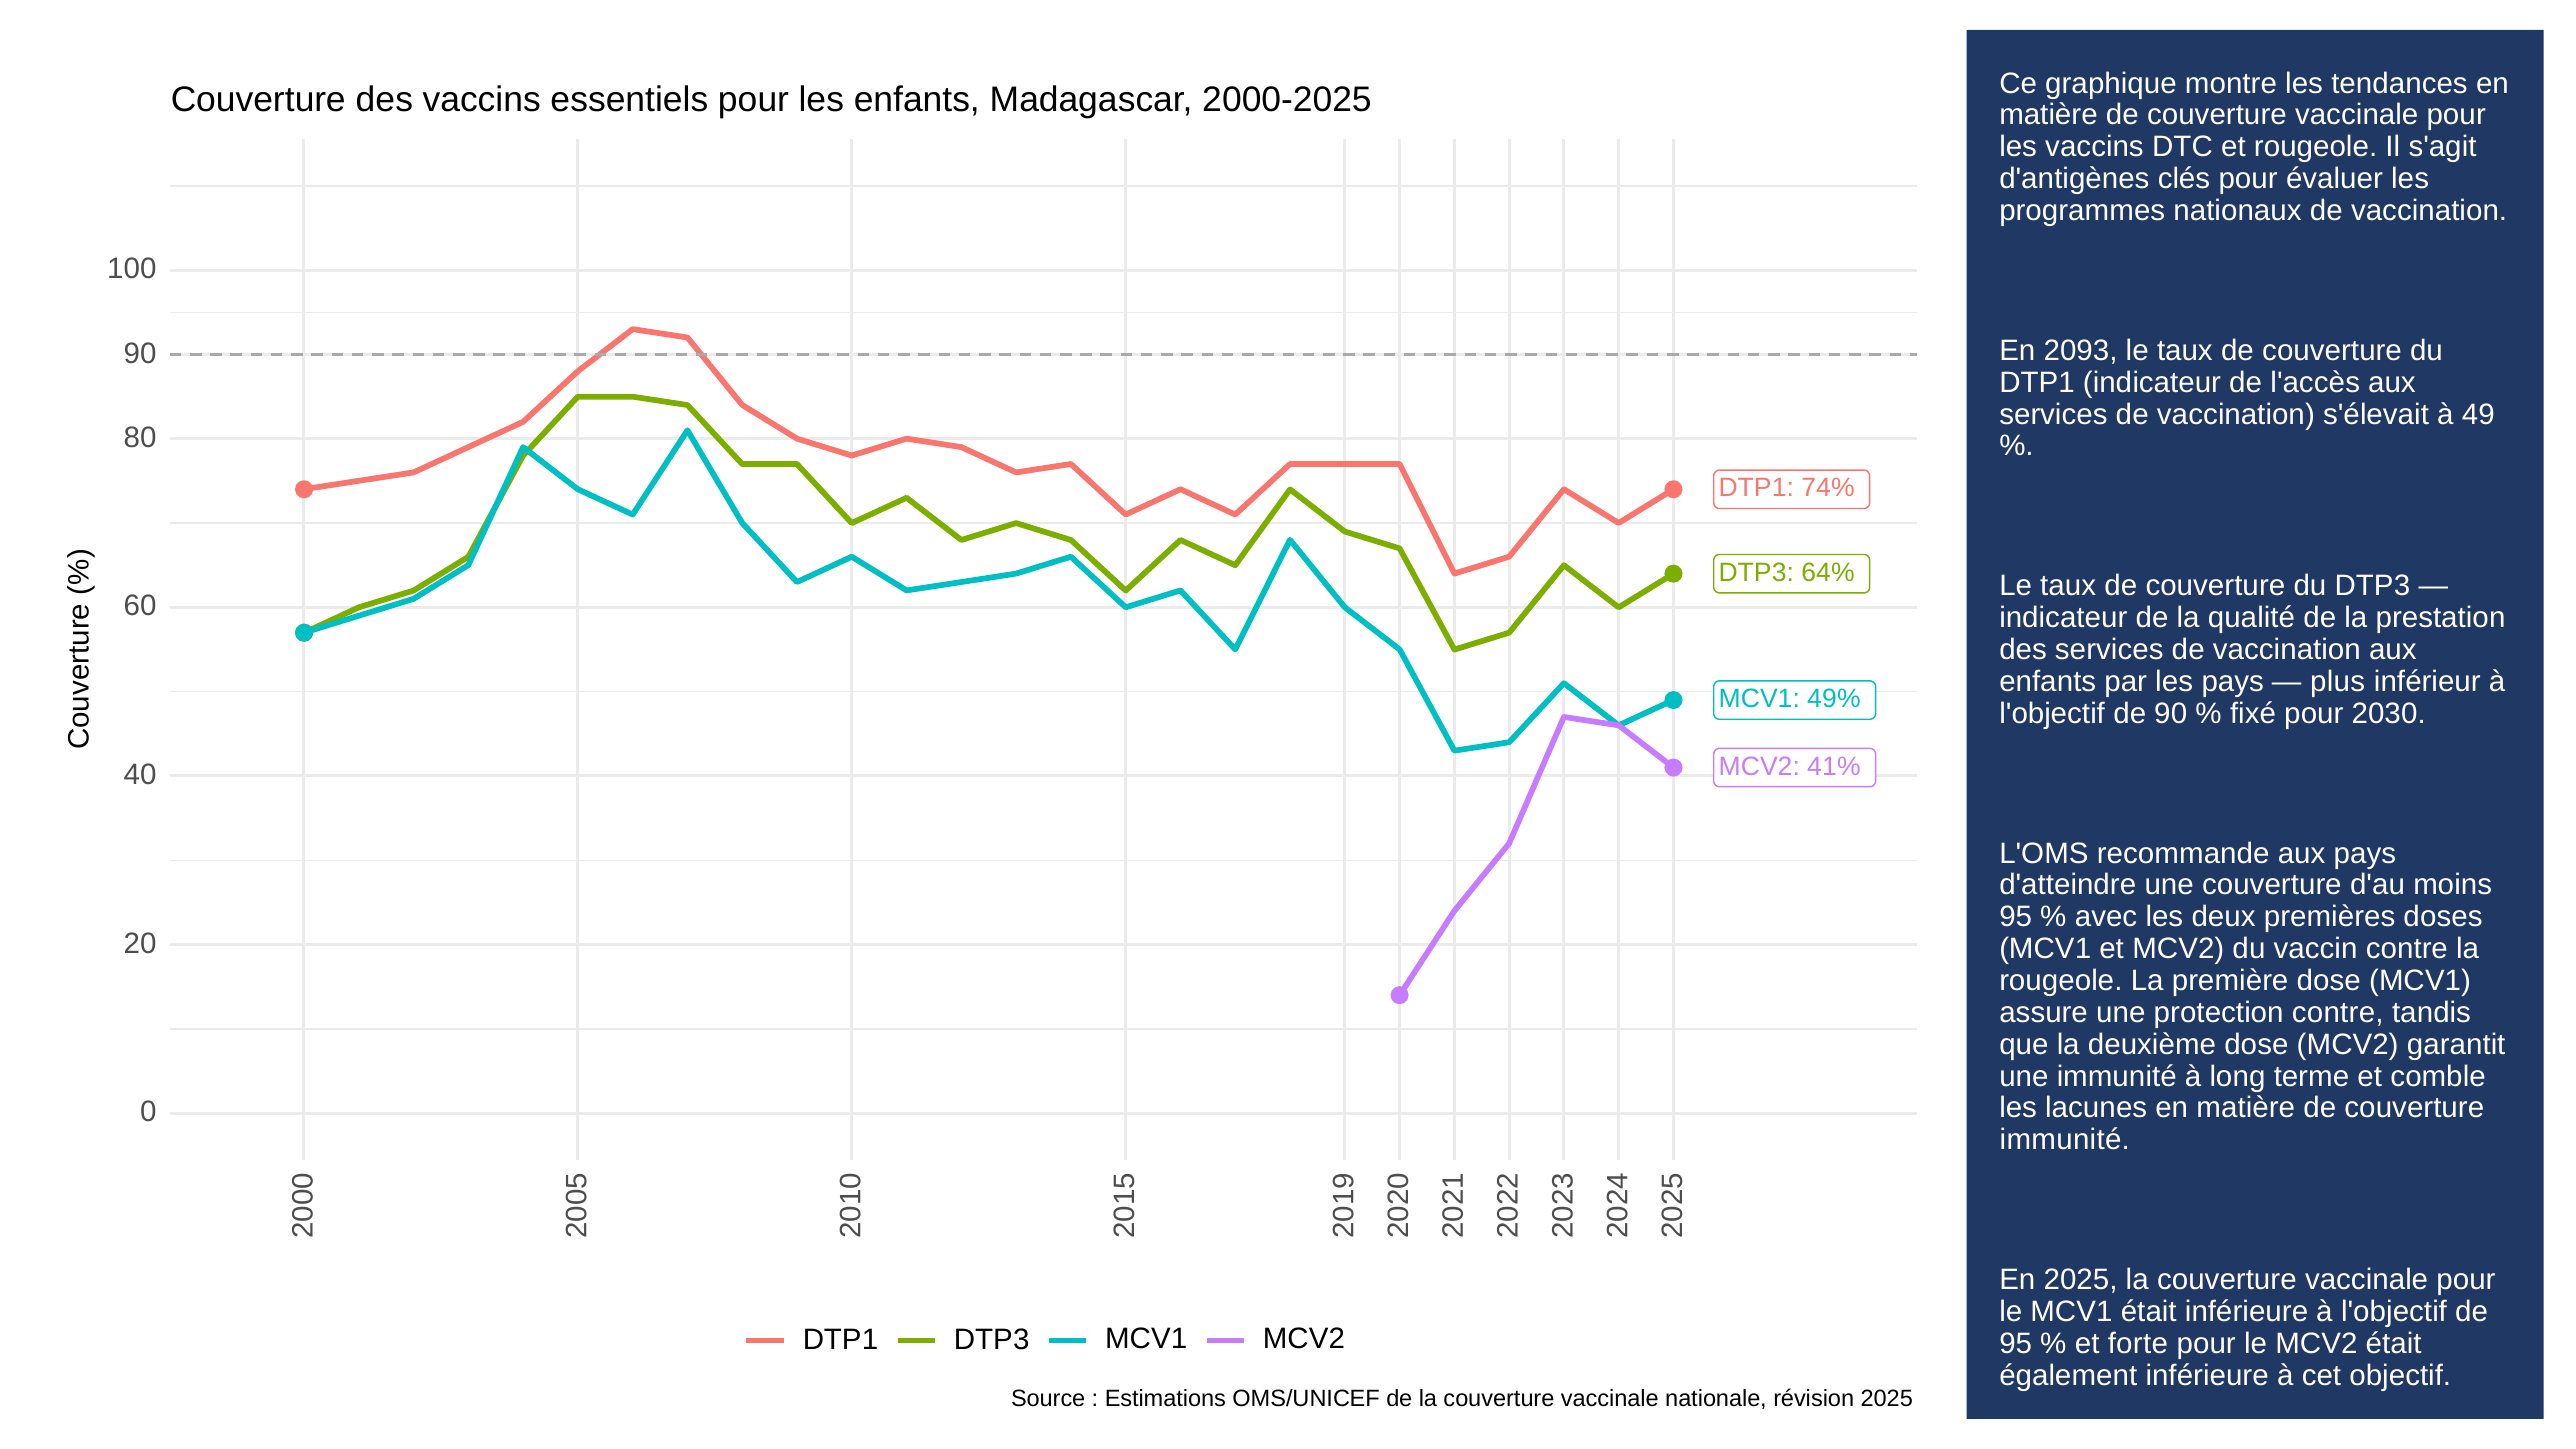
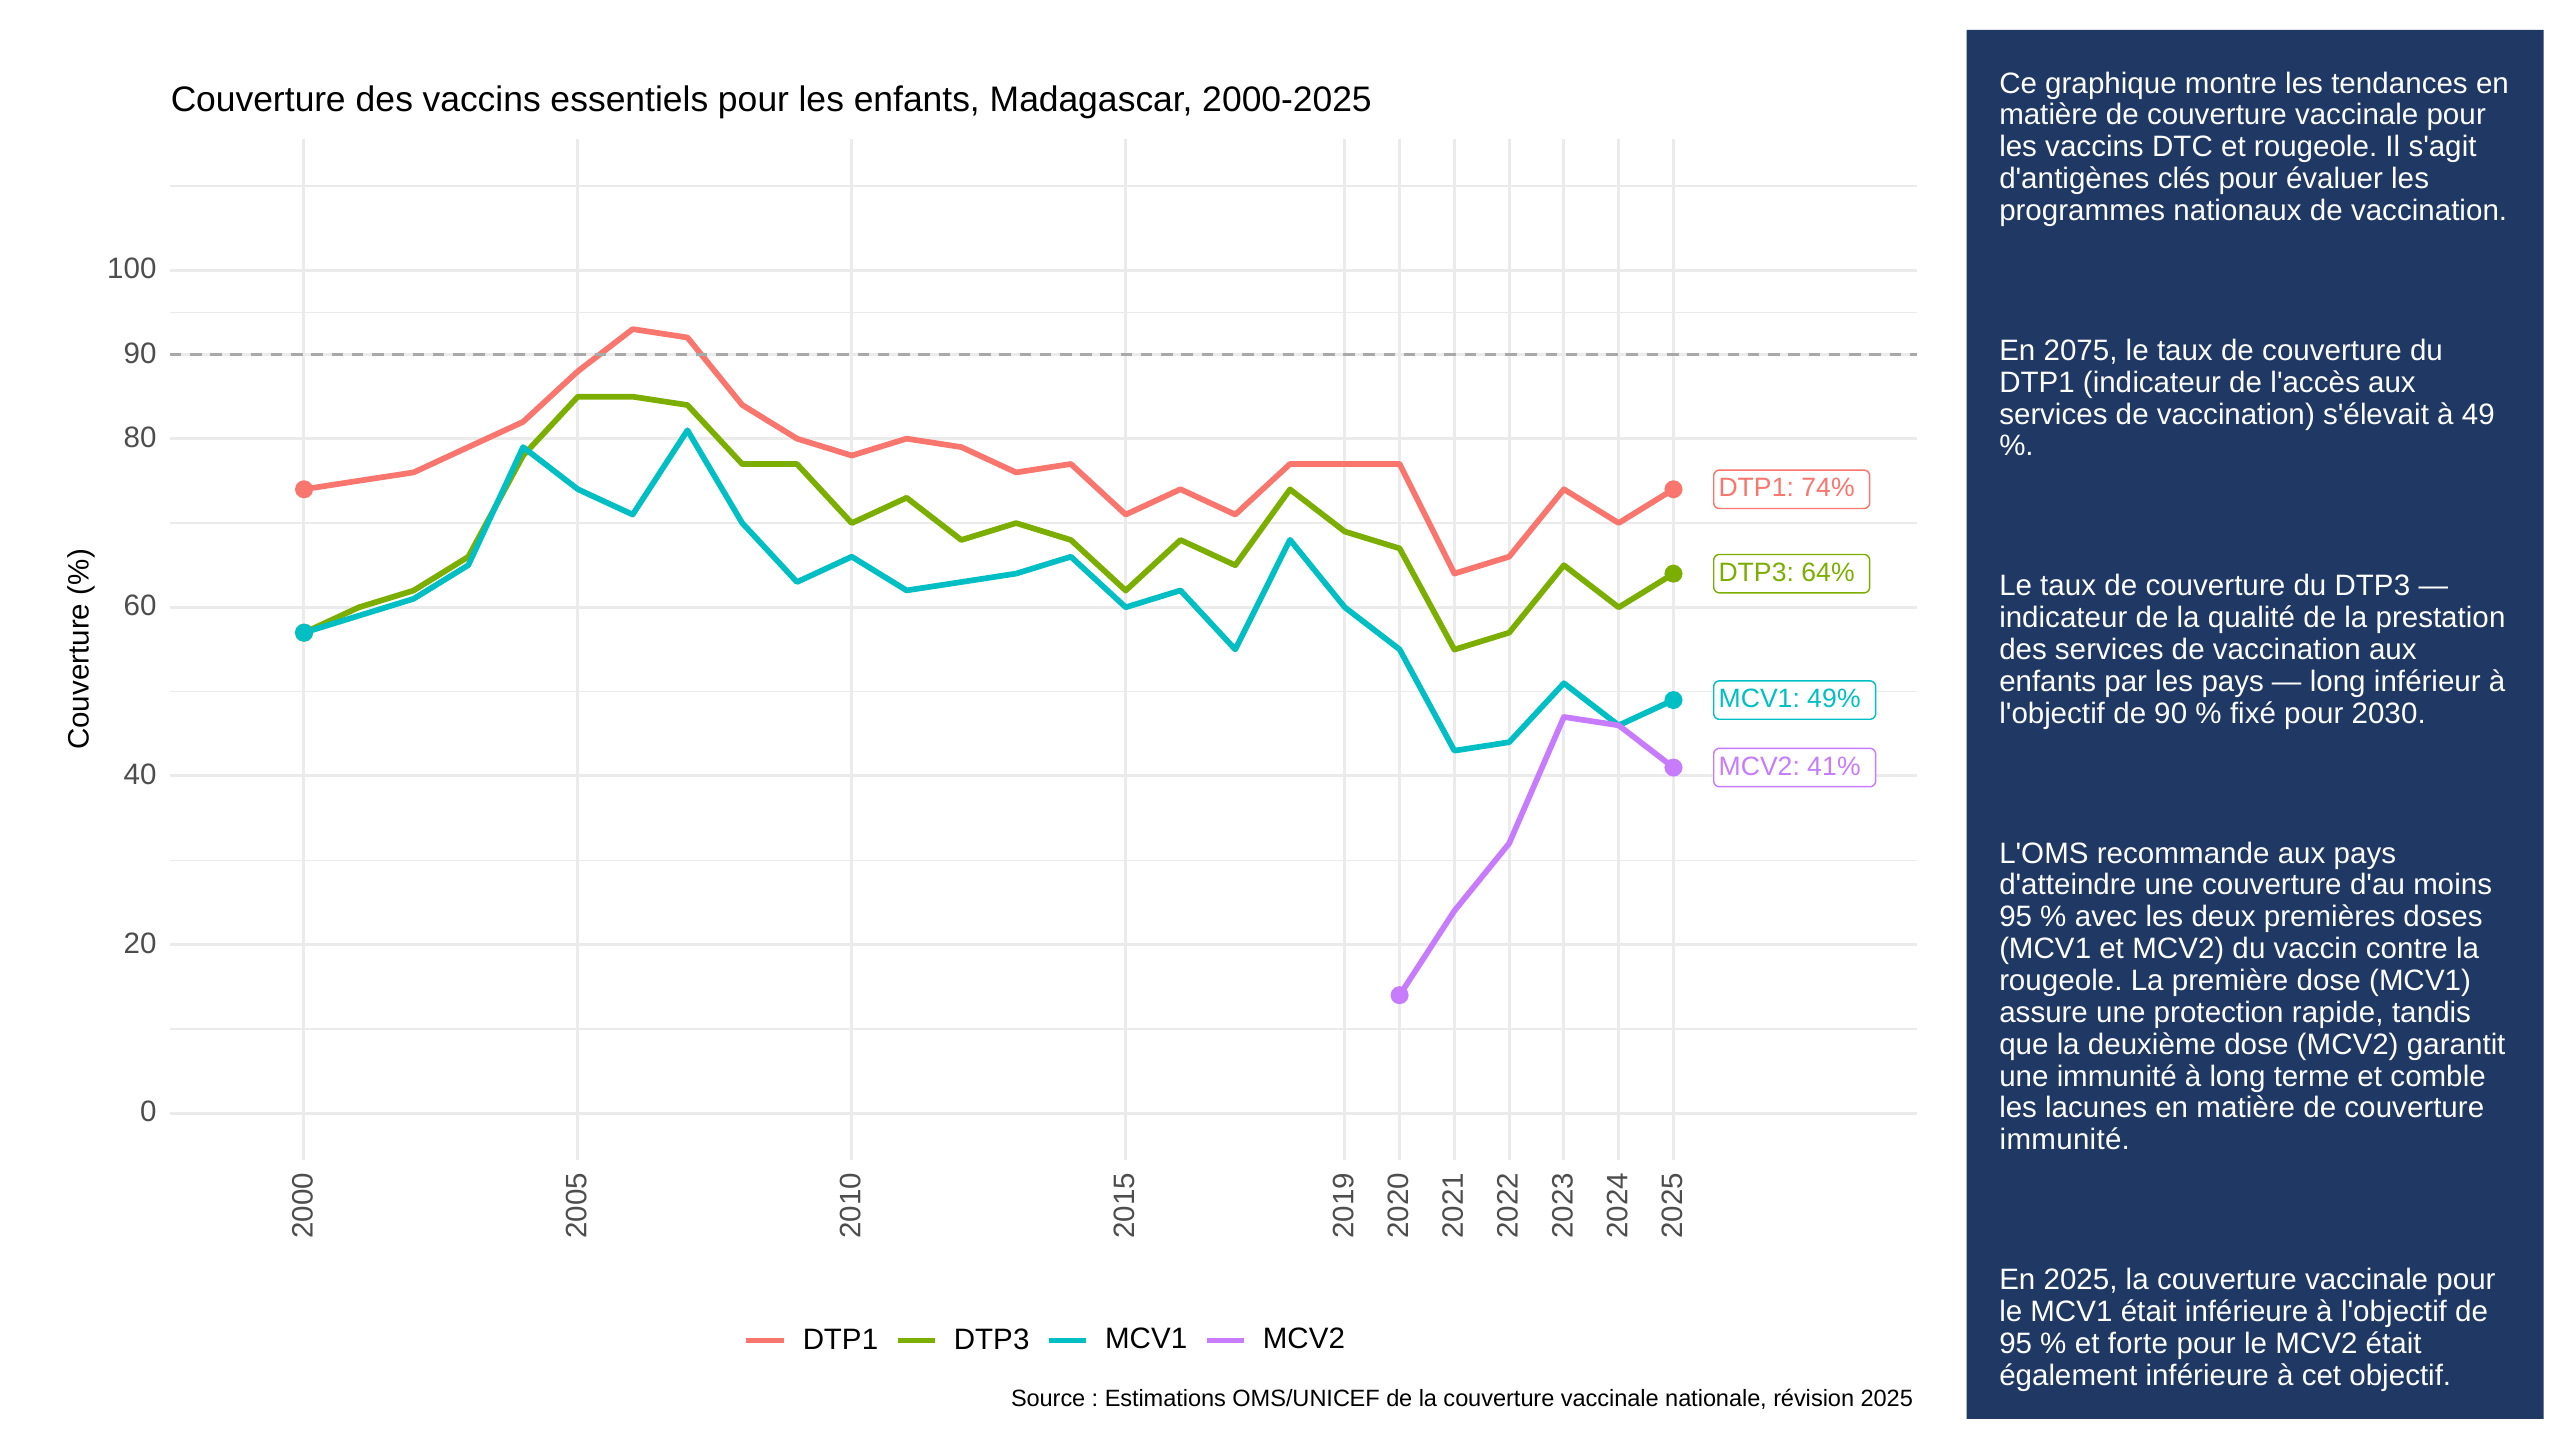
2093: 2093 -> 2075 (2081, 351)
plus: plus -> long (2338, 682)
protection contre: contre -> rapide (2338, 1013)
